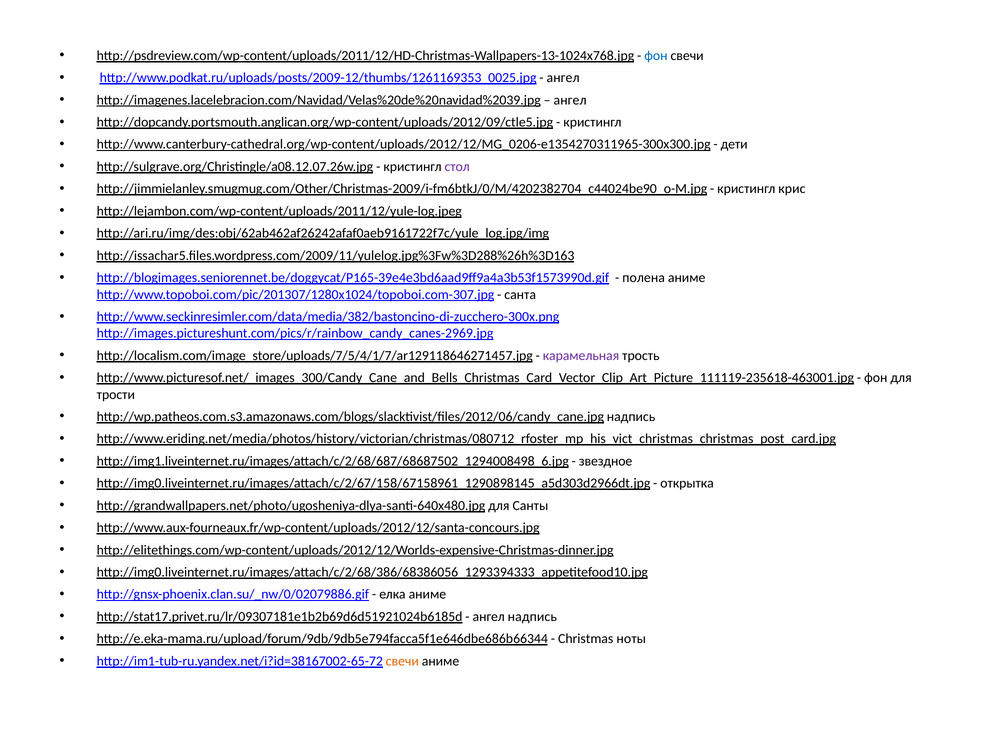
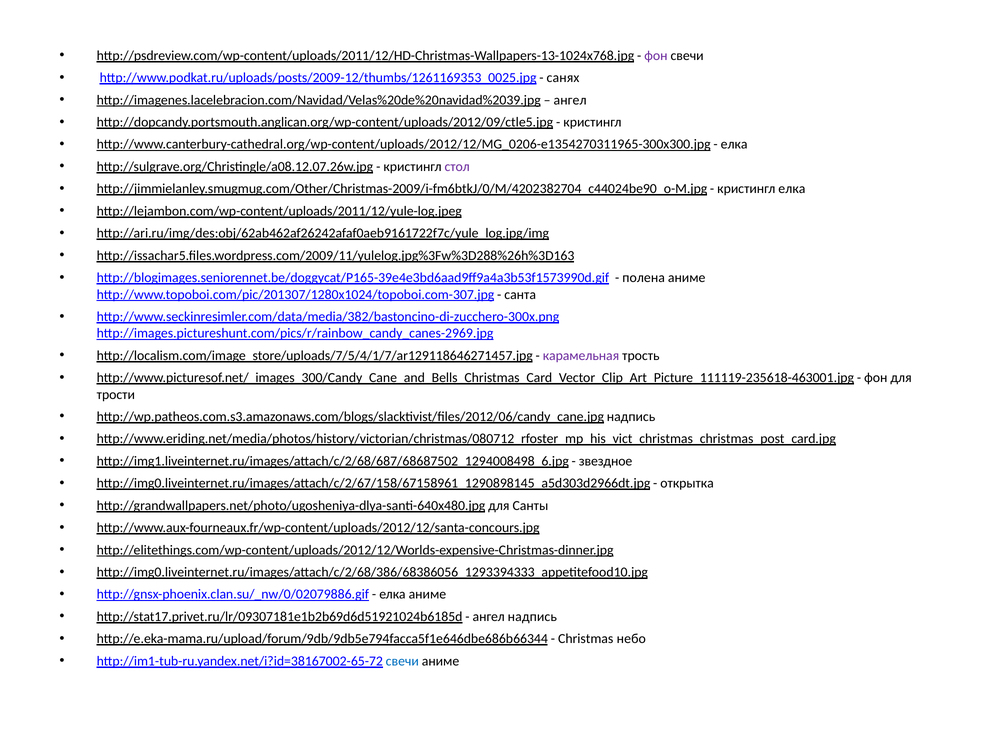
фон colour: blue -> purple (656, 56)
ангел: ангел -> санях (563, 78)
дети: дети -> елка (734, 144)
кристингл крис: крис -> елка (792, 189)
ноты: ноты -> небо (631, 639)
свечи colour: orange -> blue (402, 661)
